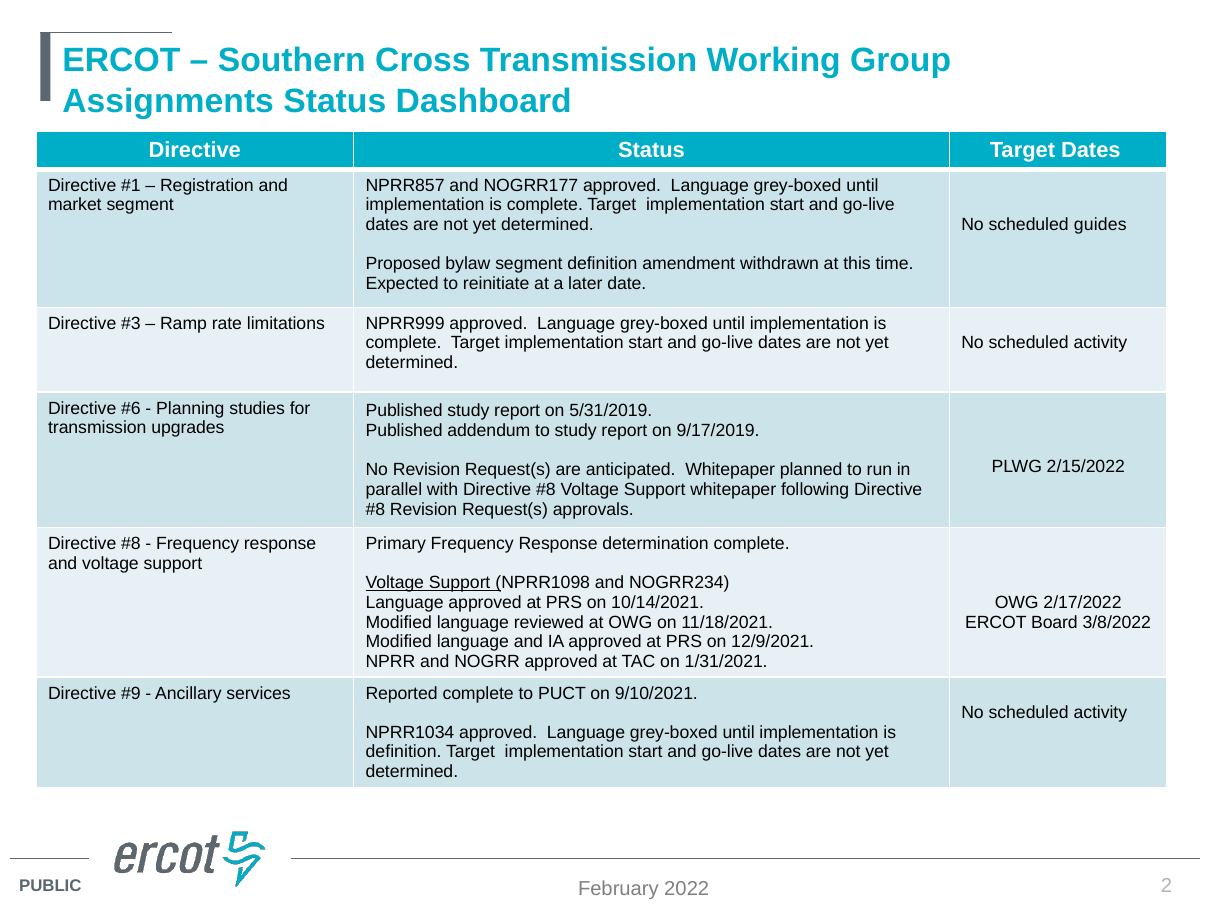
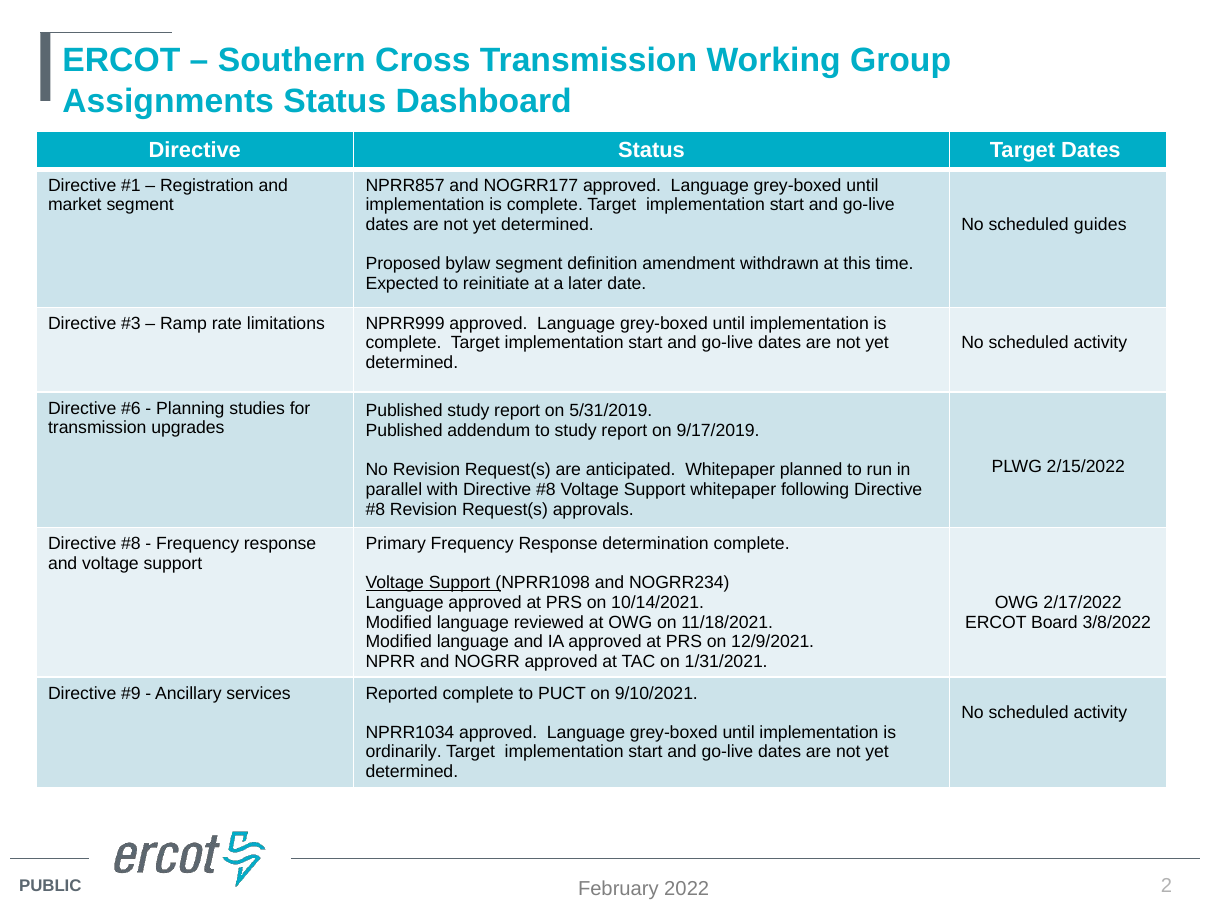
definition: definition -> ordinarily (404, 752)
